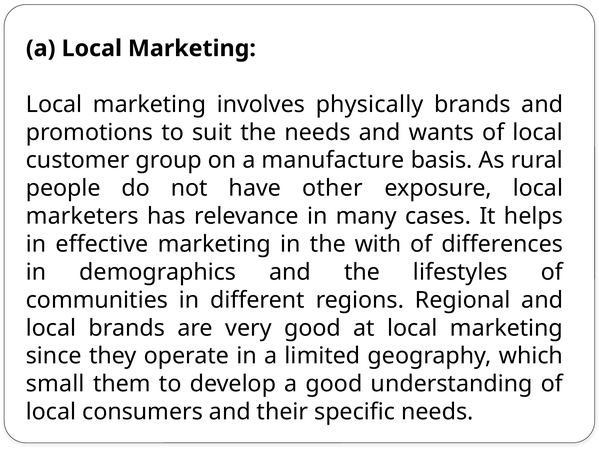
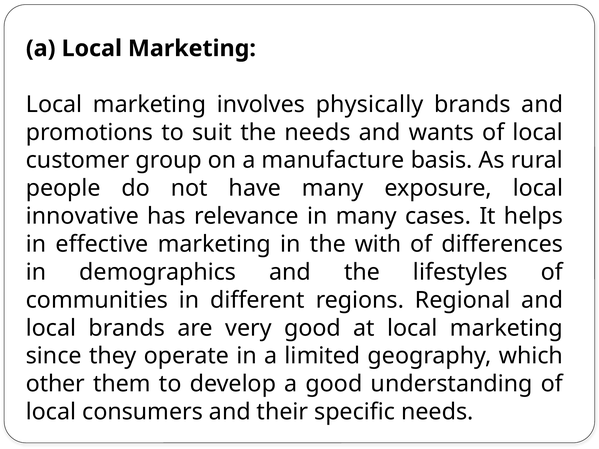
have other: other -> many (333, 188)
marketers: marketers -> innovative (82, 216)
small: small -> other (55, 384)
